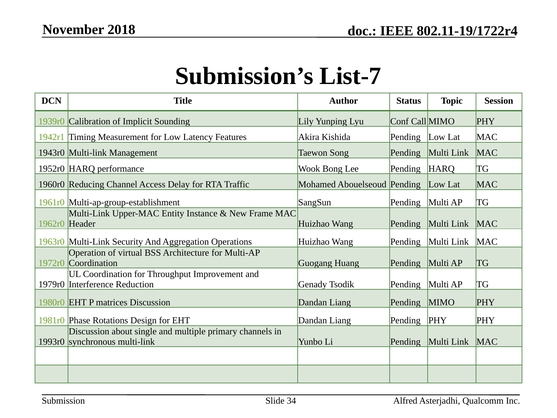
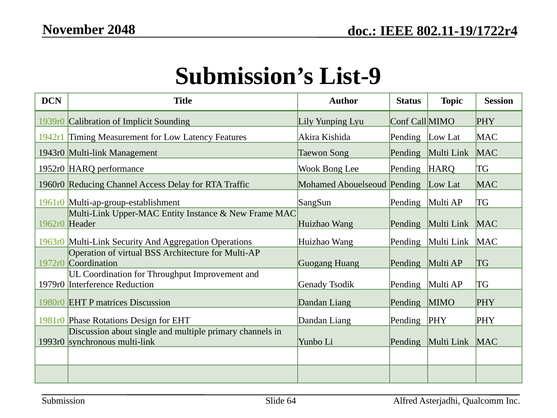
2018: 2018 -> 2048 (121, 30)
List-7: List-7 -> List-9 (350, 76)
34: 34 -> 64 (291, 401)
